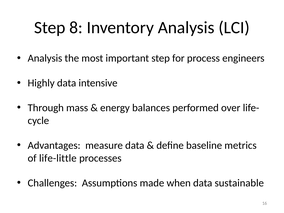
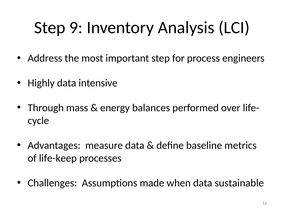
8: 8 -> 9 (76, 27)
Analysis: Analysis -> Address (45, 58)
life-little: life-little -> life-keep (58, 158)
